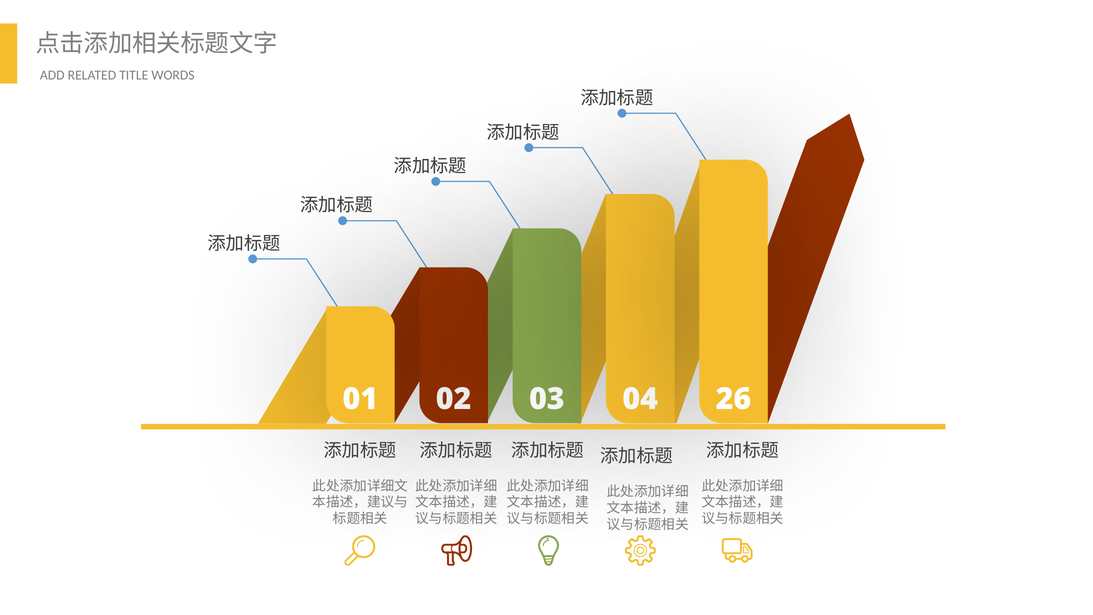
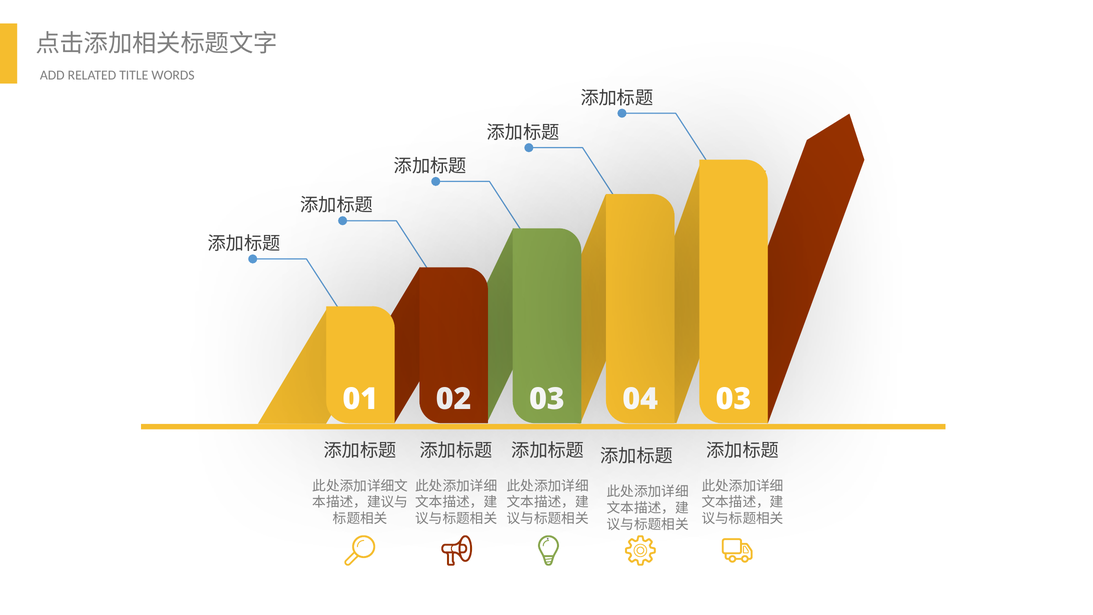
26: 26 -> 03 (734, 399)
